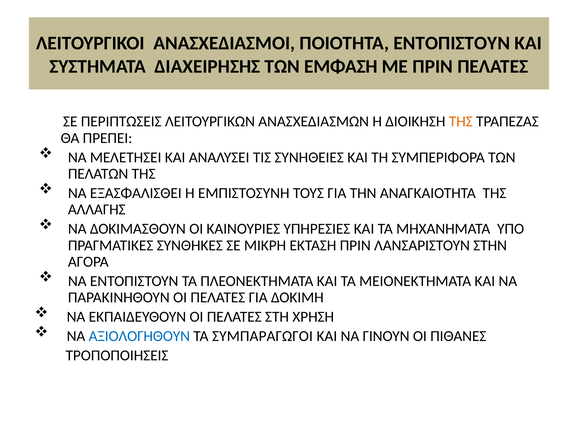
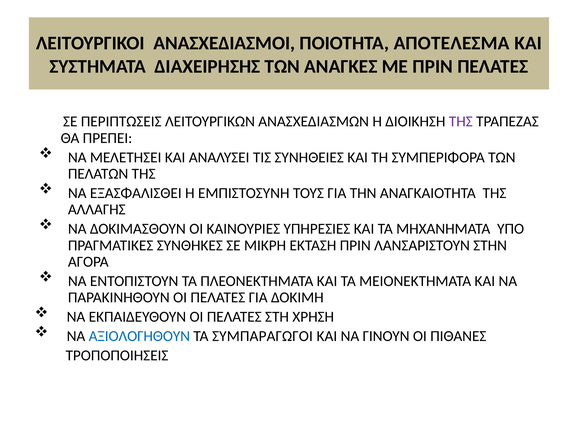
ΠΟΙΟΤΗΤΑ ΕΝΤΟΠΙΣΤΟΥΝ: ΕΝΤΟΠΙΣΤΟΥΝ -> ΑΠΟΤΕΛΕΣΜΑ (452, 43)
ΕΜΦΑΣΗ: ΕΜΦΑΣΗ -> ΑΝΑΓΚΕΣ (341, 66)
ΤΗΣ colour: orange -> purple (461, 122)
